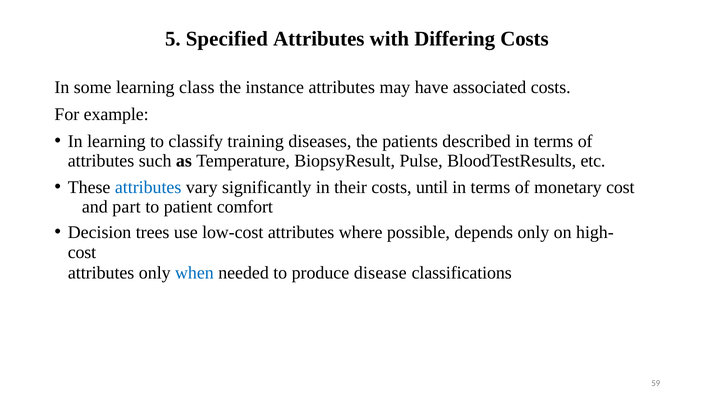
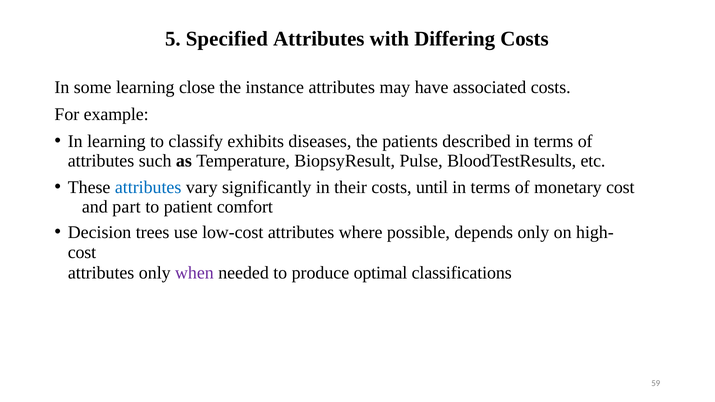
class: class -> close (197, 88)
training: training -> exhibits (256, 141)
when colour: blue -> purple (194, 273)
disease: disease -> optimal (380, 273)
